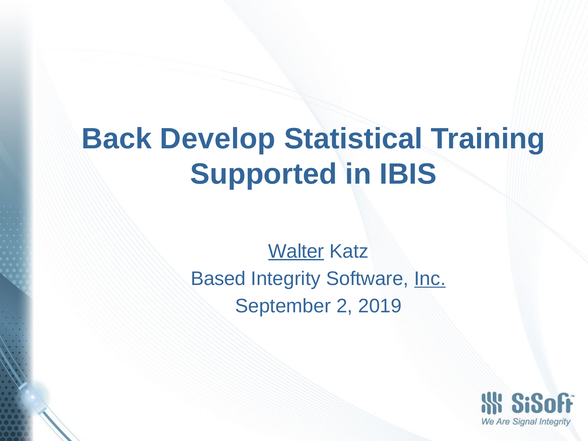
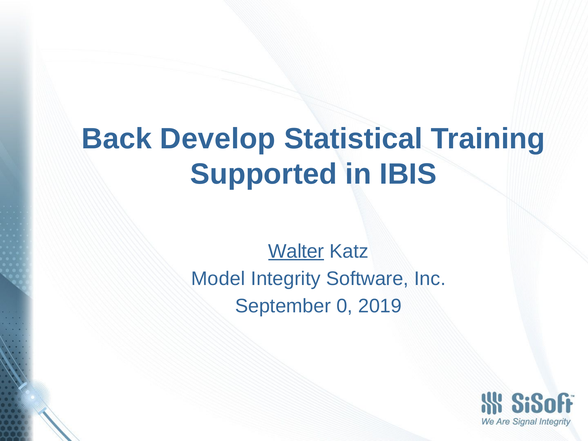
Based: Based -> Model (218, 279)
Inc underline: present -> none (430, 279)
2: 2 -> 0 (345, 306)
